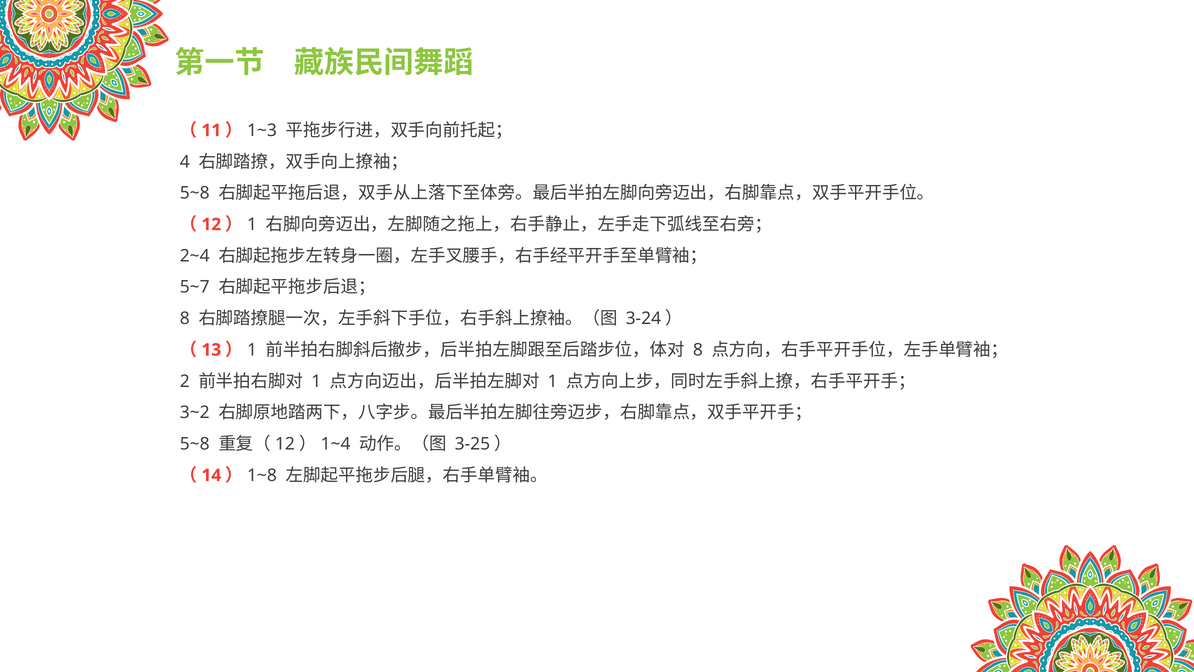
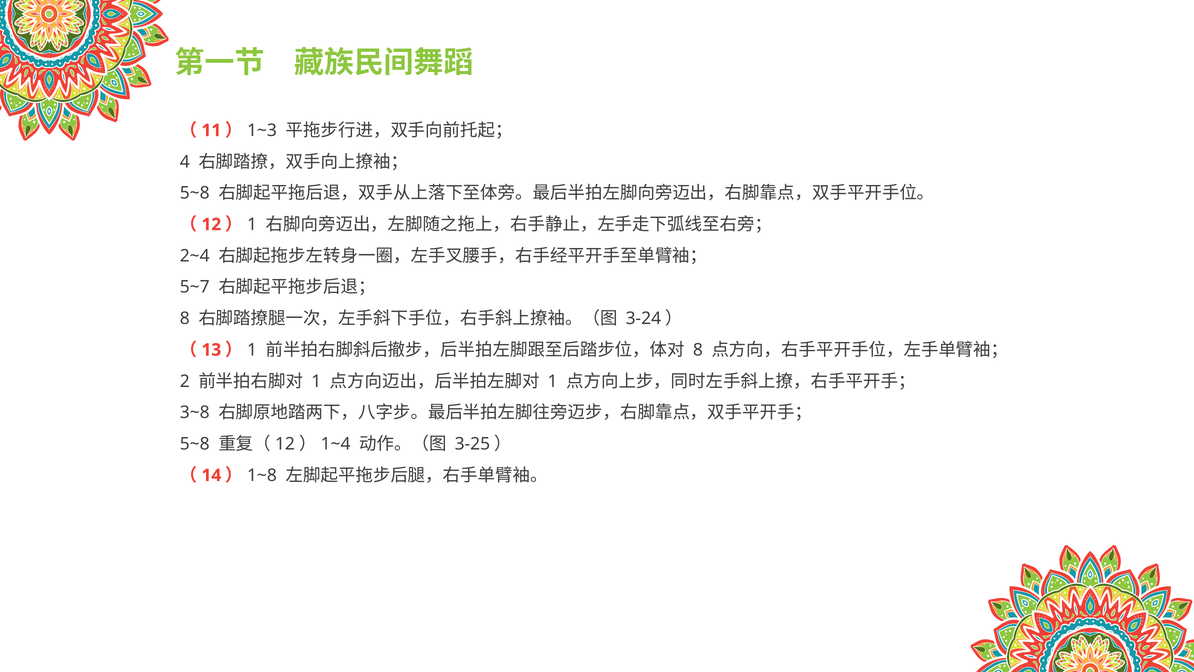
3~2: 3~2 -> 3~8 (195, 412)
